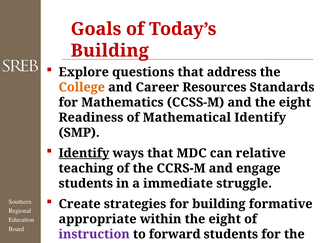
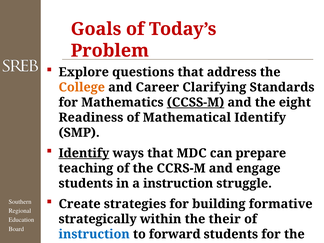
Building: Building -> Problem (110, 51)
Resources: Resources -> Clarifying (214, 87)
CCSS-M underline: none -> present (196, 102)
relative: relative -> prepare (261, 153)
a immediate: immediate -> instruction (178, 183)
appropriate: appropriate -> strategically (98, 219)
within the eight: eight -> their (225, 219)
instruction colour: purple -> blue (94, 234)
